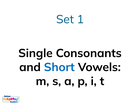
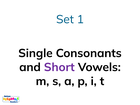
Short colour: blue -> purple (59, 67)
